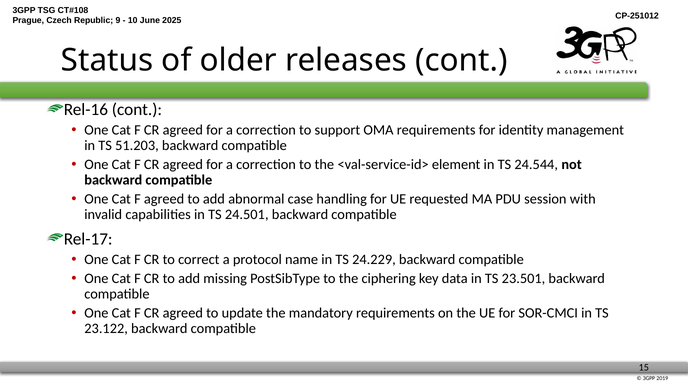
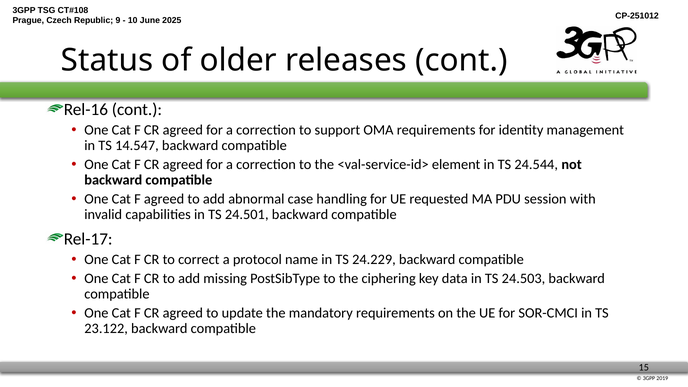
51.203: 51.203 -> 14.547 (137, 146)
23.501: 23.501 -> 24.503 (524, 279)
